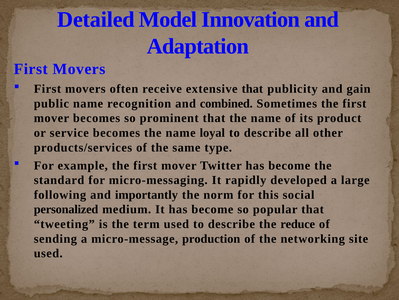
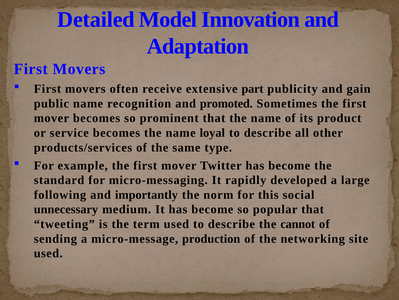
extensive that: that -> part (252, 89)
combined: combined -> promoted (226, 103)
personalized: personalized -> unnecessary (66, 209)
reduce: reduce -> cannot (298, 224)
